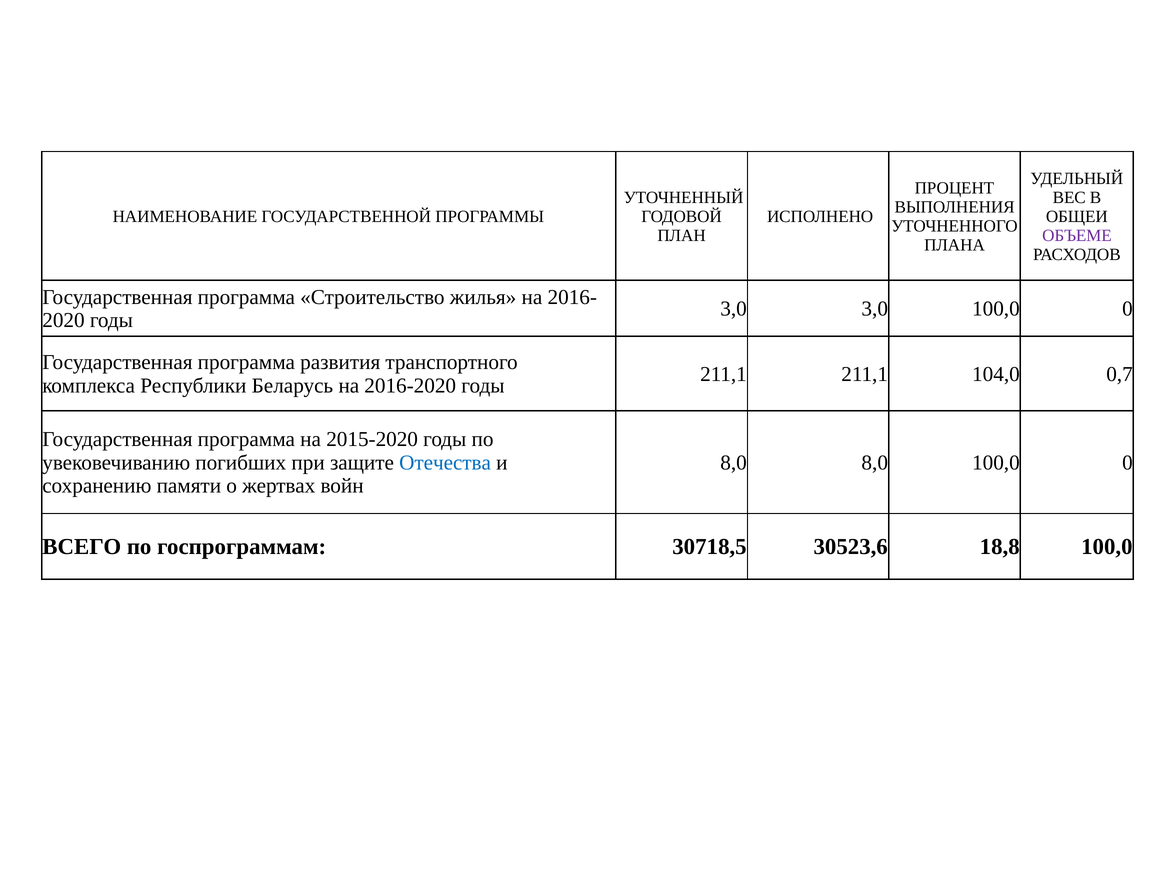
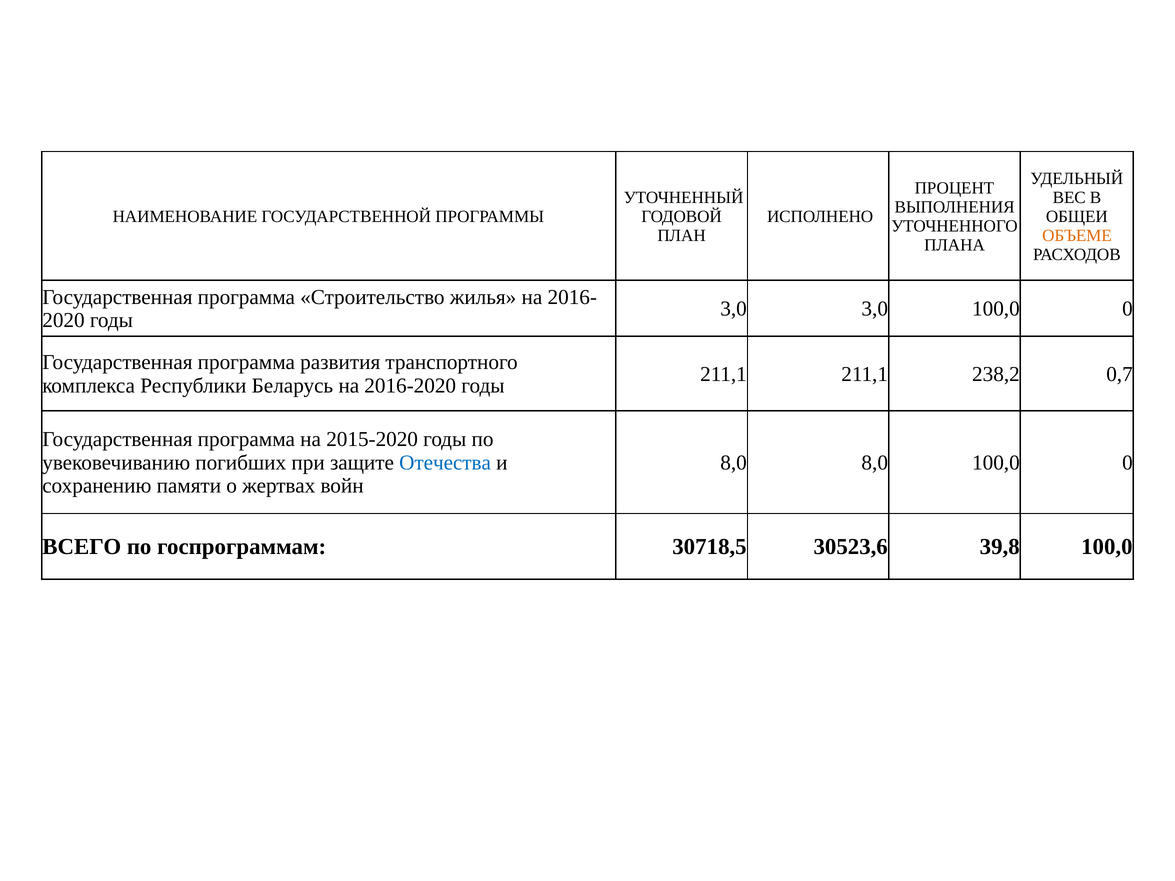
ОБЪЕМЕ colour: purple -> orange (1077, 235)
104,0: 104,0 -> 238,2 (996, 374)
18,8: 18,8 -> 39,8 (1000, 547)
